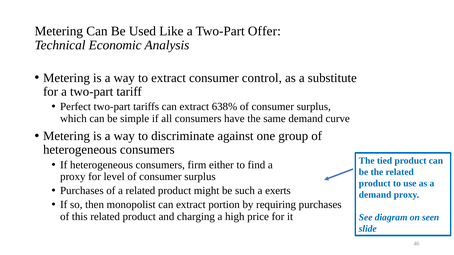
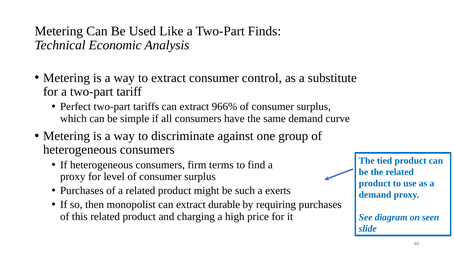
Offer: Offer -> Finds (264, 31)
638%: 638% -> 966% (224, 107)
either: either -> terms (221, 165)
portion: portion -> durable (224, 205)
